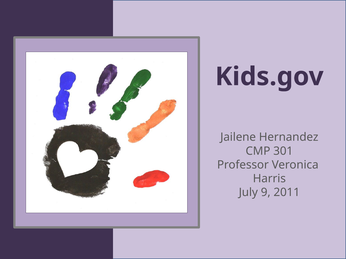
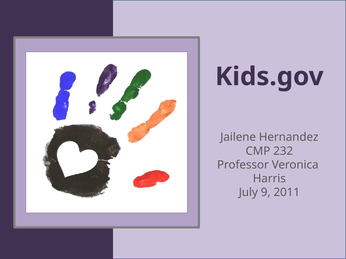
301: 301 -> 232 (283, 151)
